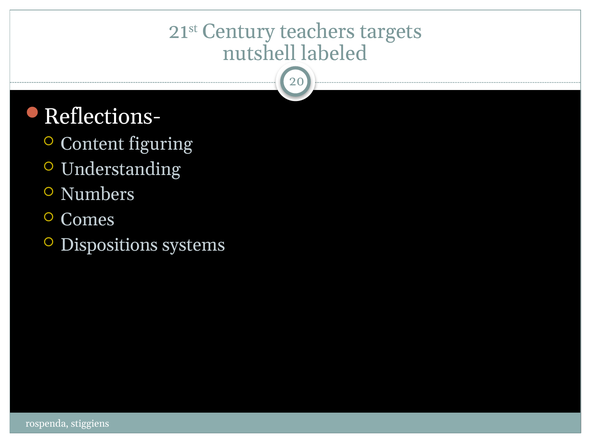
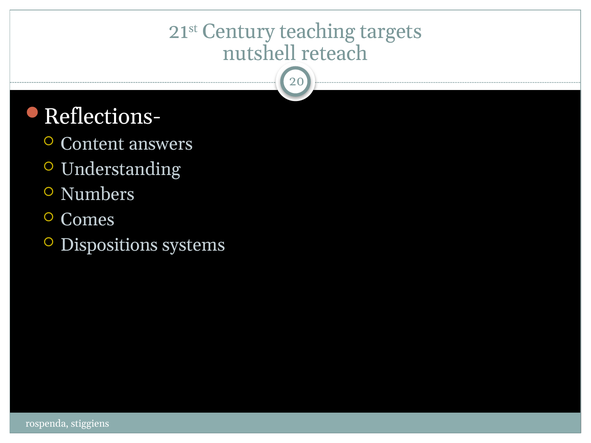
teachers: teachers -> teaching (317, 31)
labeled: labeled -> reteach (334, 54)
figuring: figuring -> answers (161, 144)
